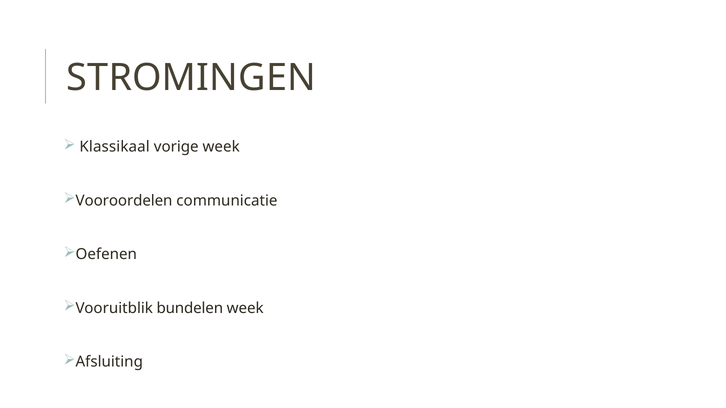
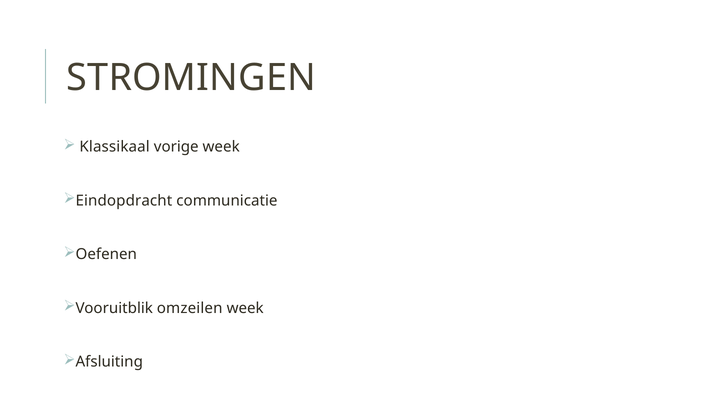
Vooroordelen: Vooroordelen -> Eindopdracht (124, 201)
bundelen: bundelen -> omzeilen (190, 308)
